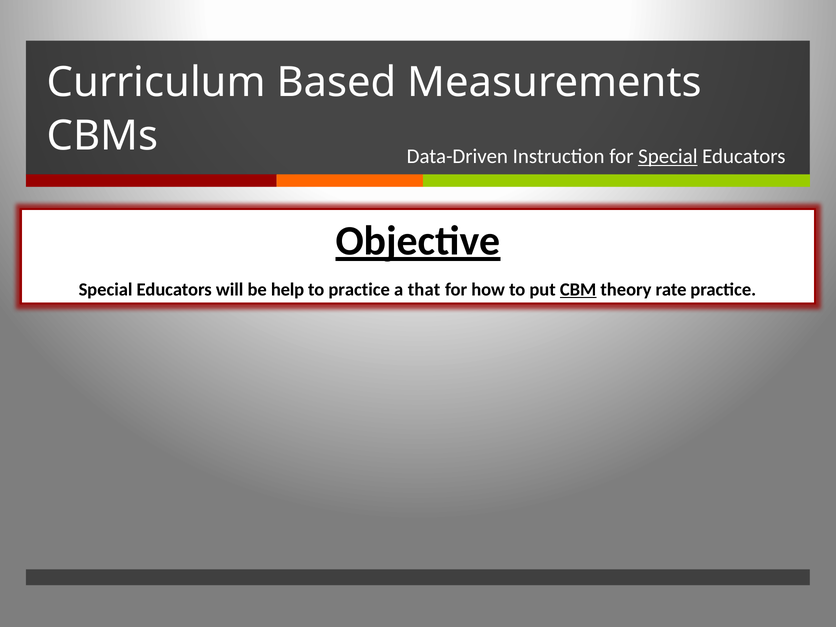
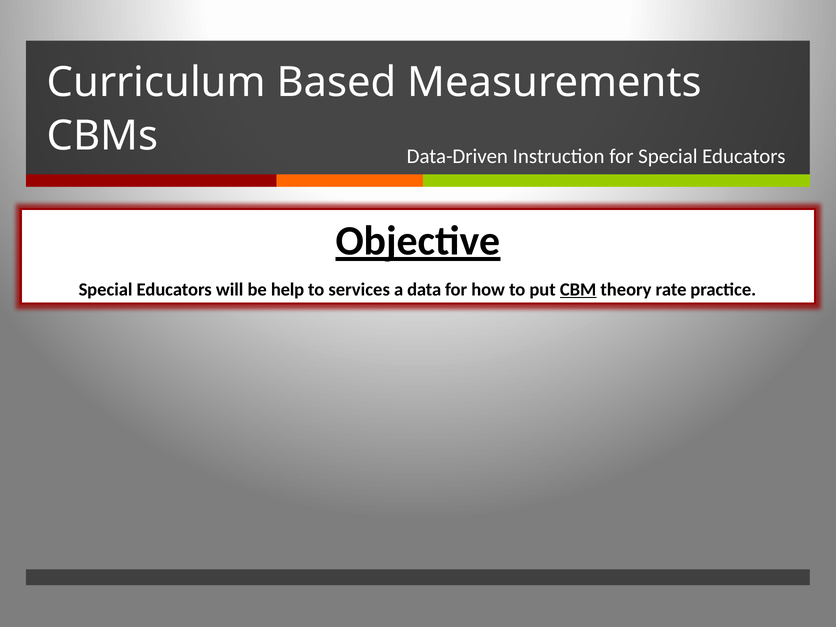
Special underline: present -> none (668, 156)
to practice: practice -> services (359, 290)
that: that -> data (424, 290)
